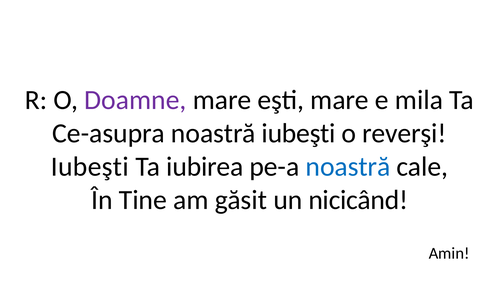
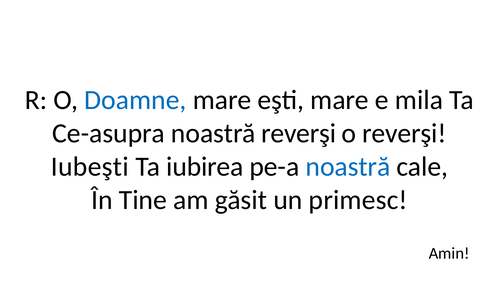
Doamne colour: purple -> blue (135, 100)
noastră iubeşti: iubeşti -> reverşi (299, 133)
nicicând: nicicând -> primesc (358, 200)
